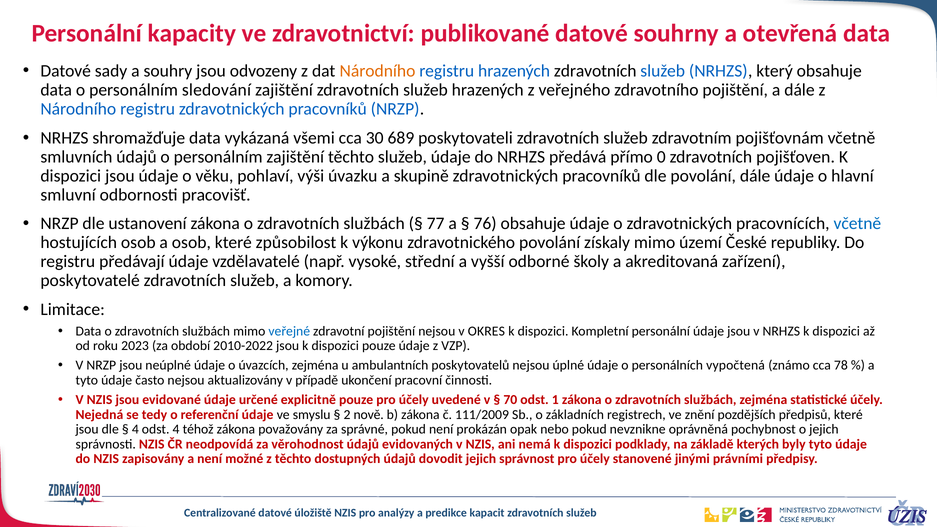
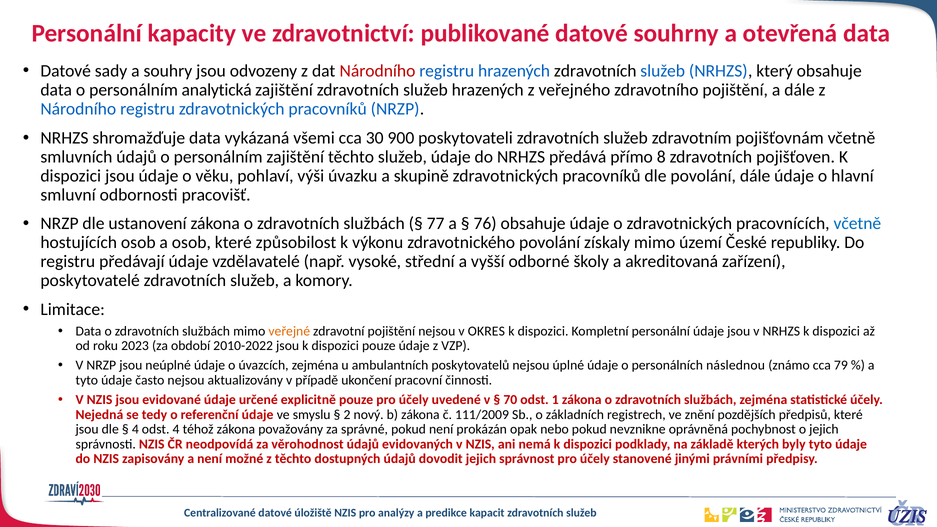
Národního colour: orange -> red (378, 71)
sledování: sledování -> analytická (217, 90)
689: 689 -> 900 (401, 138)
0: 0 -> 8 (661, 157)
veřejné colour: blue -> orange (289, 331)
vypočtená: vypočtená -> následnou (736, 365)
78: 78 -> 79 (841, 365)
nově: nově -> nový (369, 415)
